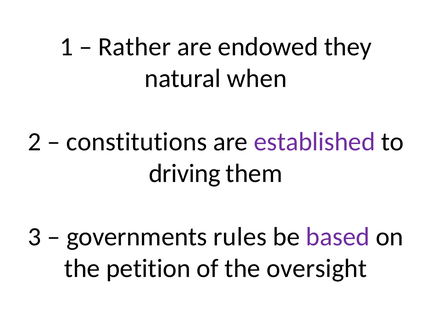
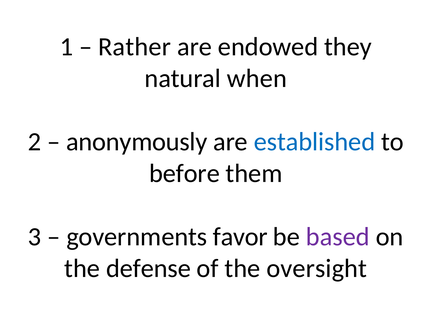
constitutions: constitutions -> anonymously (137, 142)
established colour: purple -> blue (314, 142)
driving: driving -> before (185, 174)
rules: rules -> favor (240, 237)
petition: petition -> defense (148, 269)
